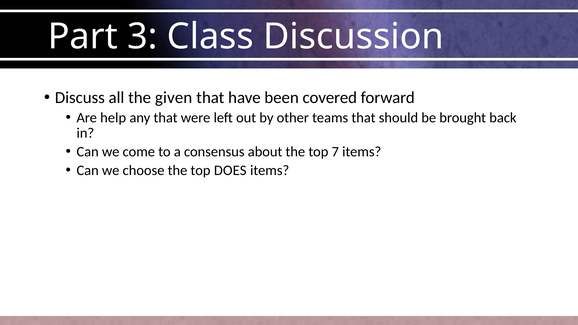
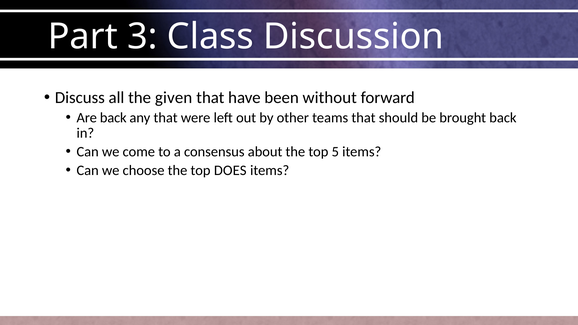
covered: covered -> without (330, 98)
Are help: help -> back (113, 118)
7: 7 -> 5 (335, 152)
